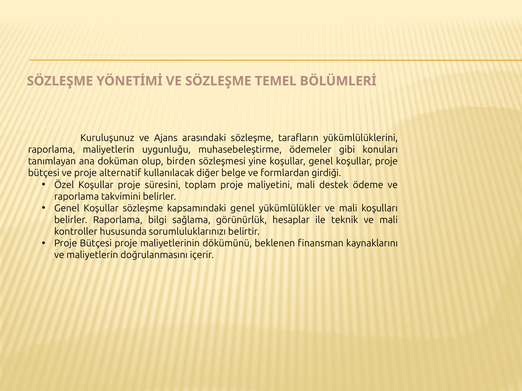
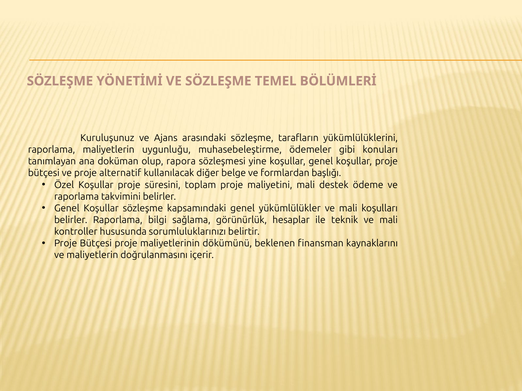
birden: birden -> rapora (181, 162)
girdiği: girdiği -> başlığı (326, 173)
